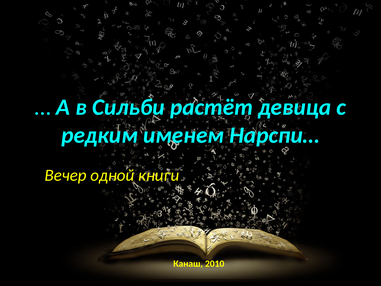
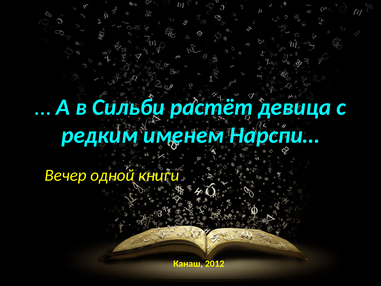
2010: 2010 -> 2012 (215, 264)
